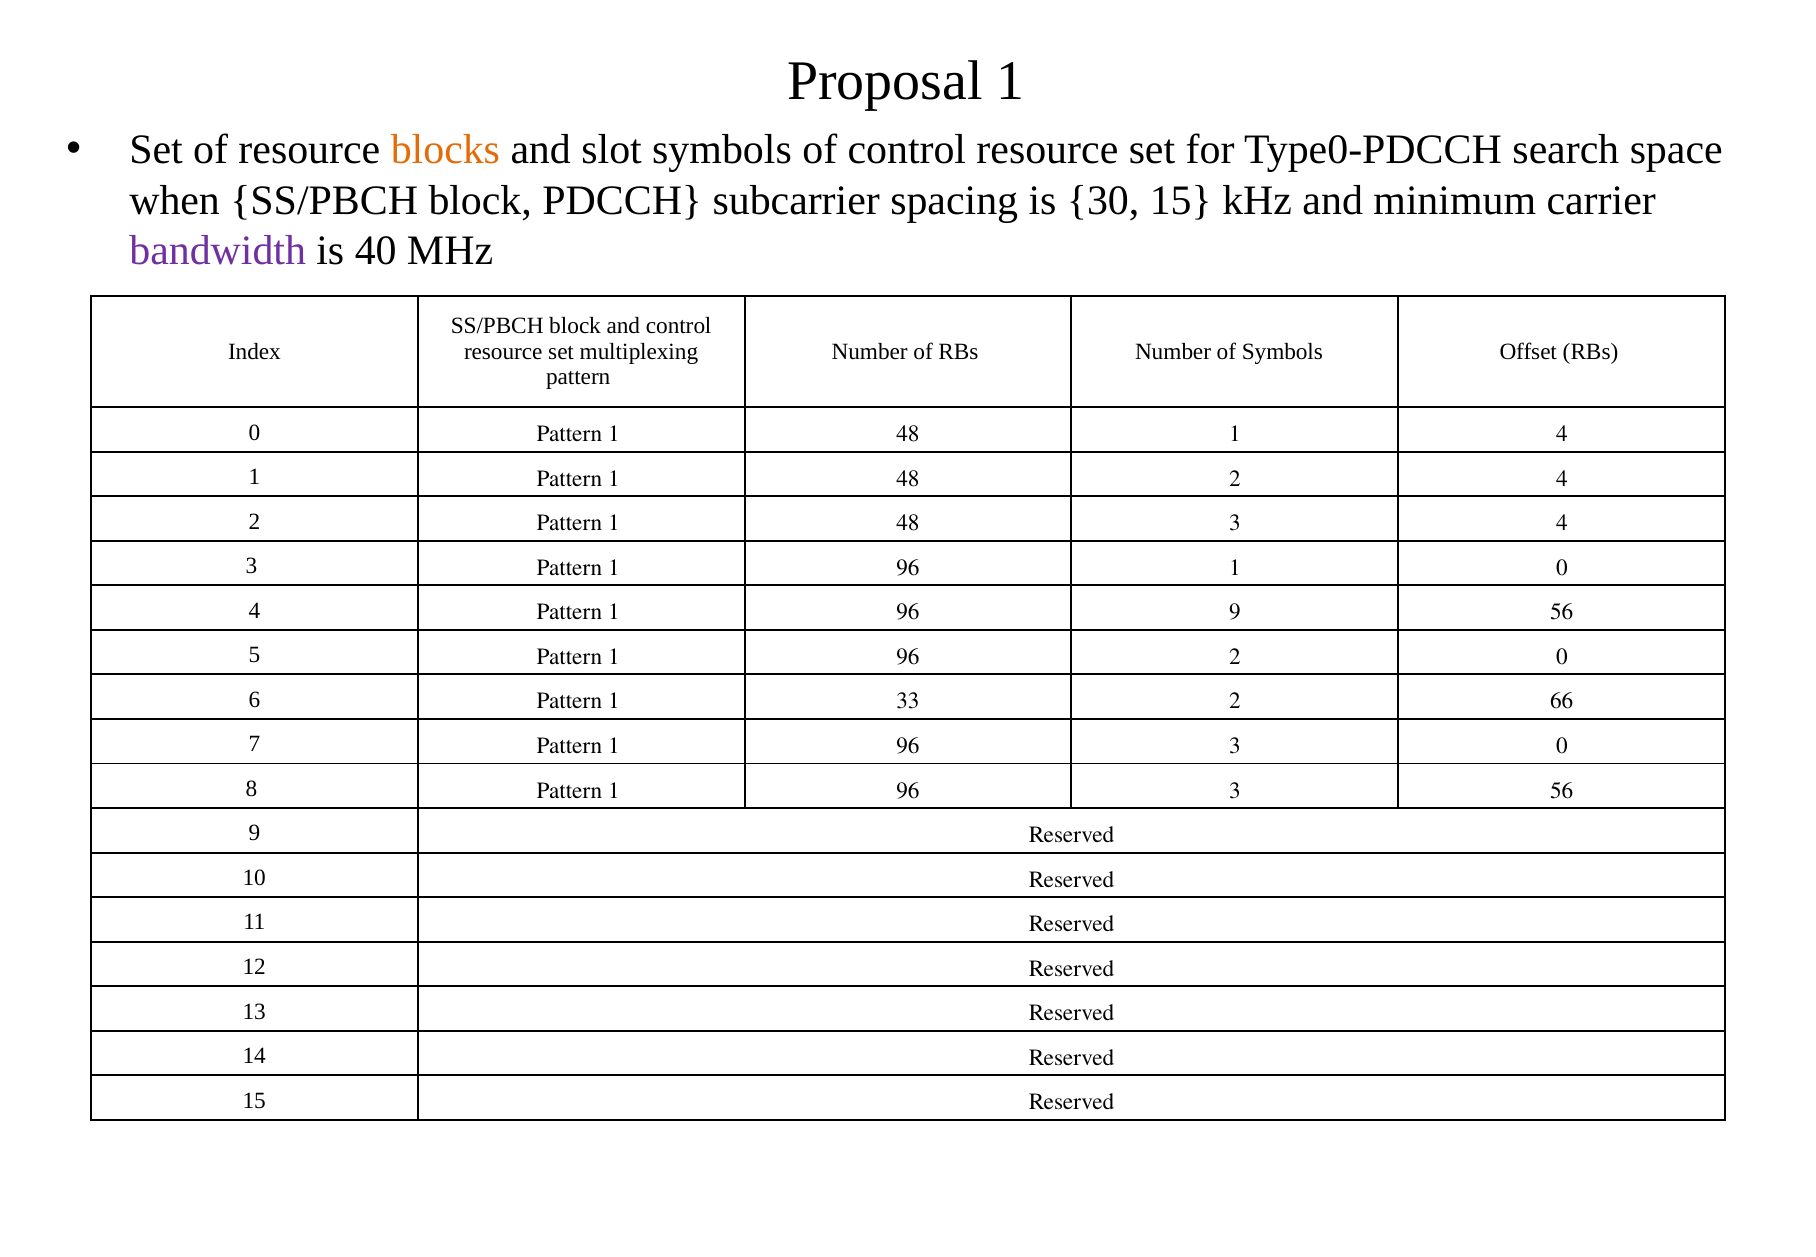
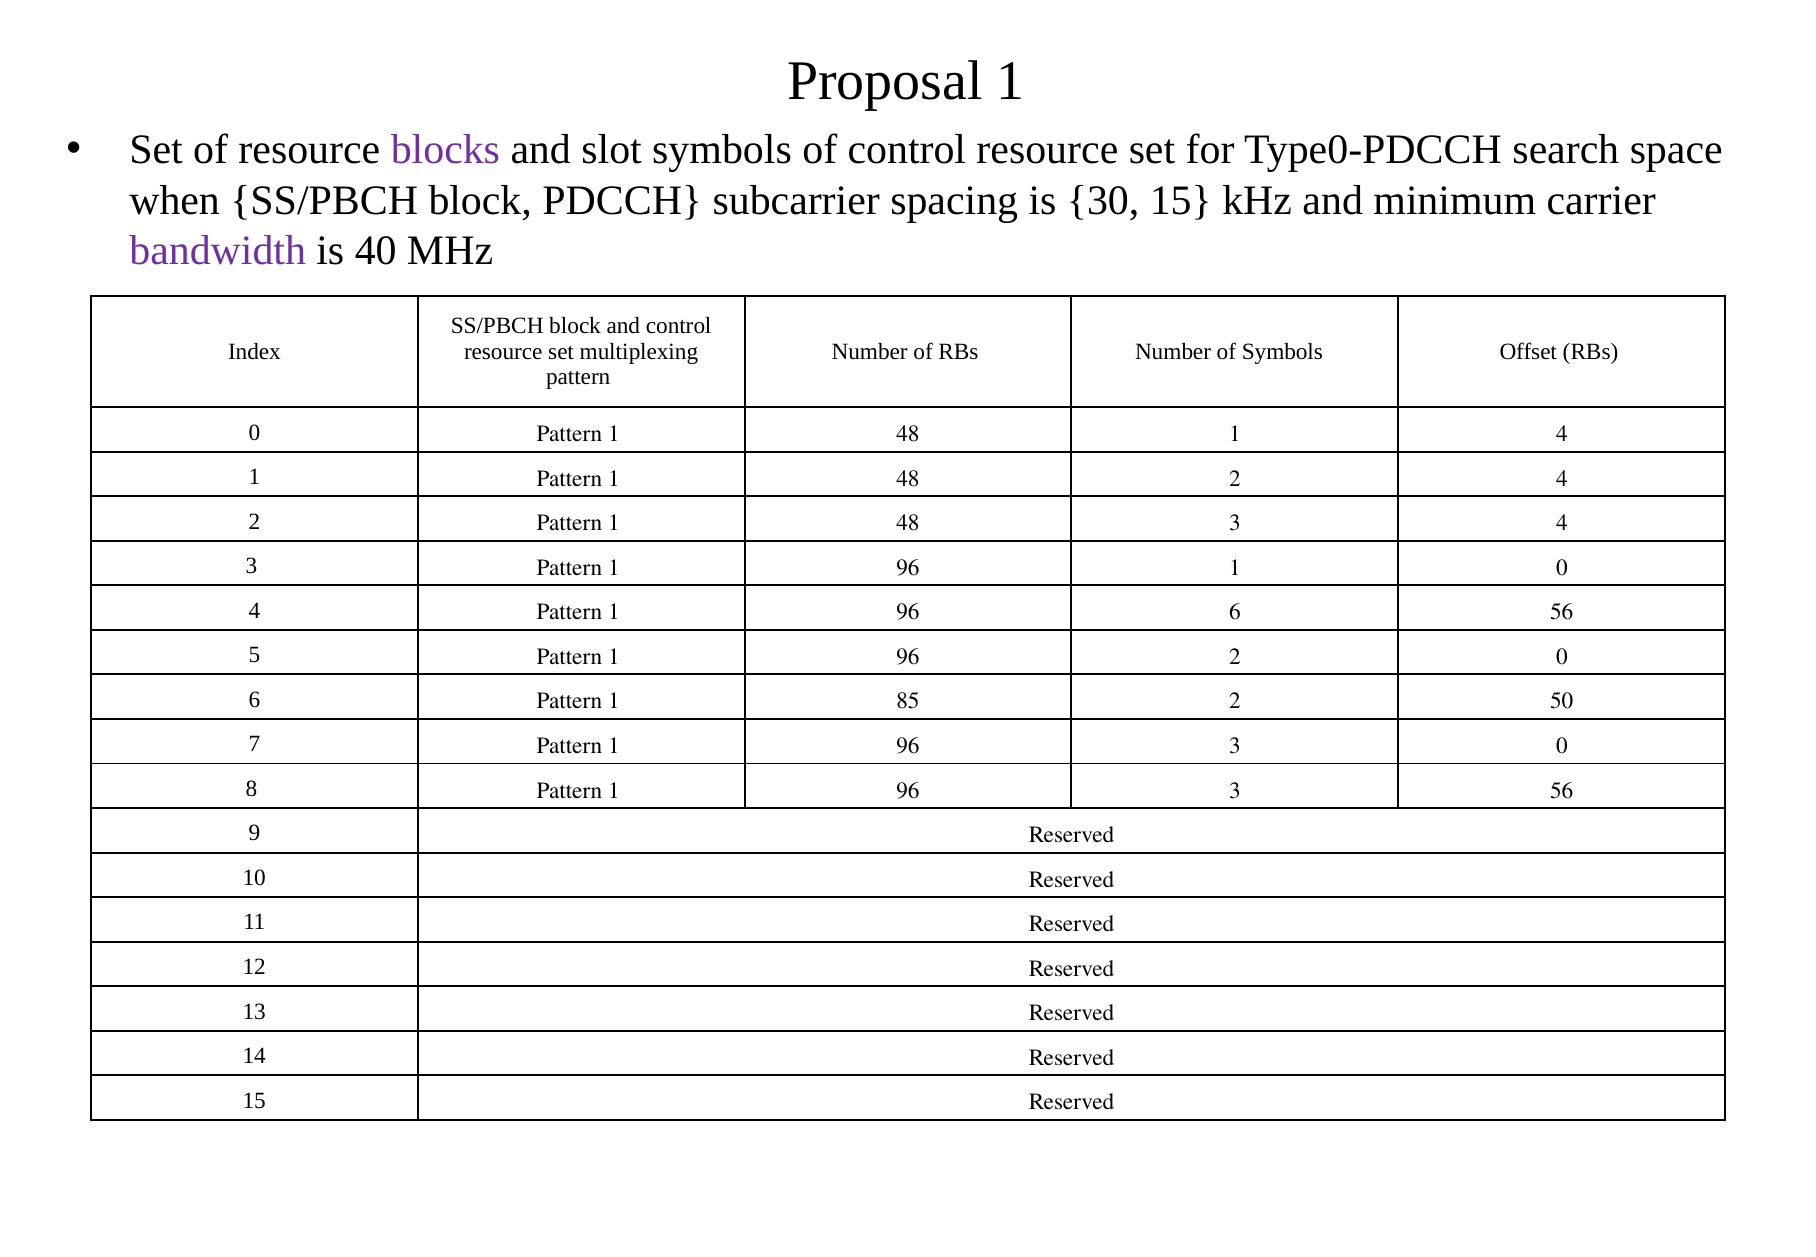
blocks colour: orange -> purple (445, 150)
96 9: 9 -> 6 (1235, 612)
33: 33 -> 85 (908, 701)
66: 66 -> 50 (1562, 701)
